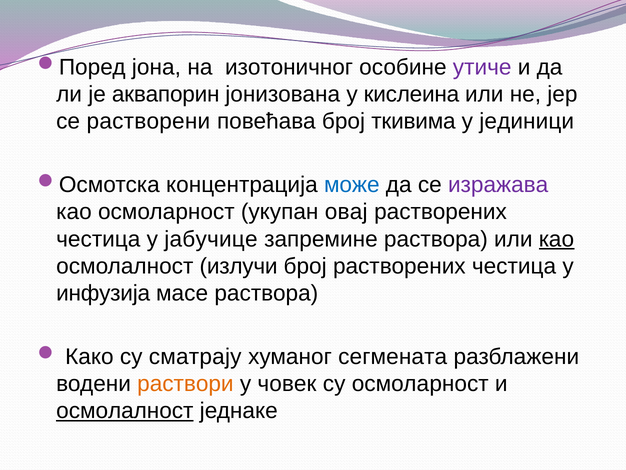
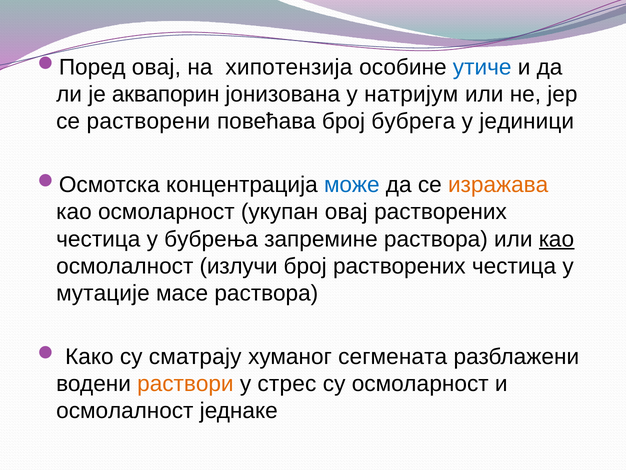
јона: јона -> овај (156, 67)
изотоничног: изотоничног -> хипотензија (289, 67)
утиче colour: purple -> blue (482, 67)
кислеина: кислеина -> натријум (411, 94)
ткивима: ткивима -> бубрега (413, 121)
изражава colour: purple -> orange (498, 185)
јабучице: јабучице -> бубрења (211, 239)
инфузија: инфузија -> мутације (103, 293)
човек: човек -> стрес (287, 383)
осмолалност underline: present -> none (125, 410)
